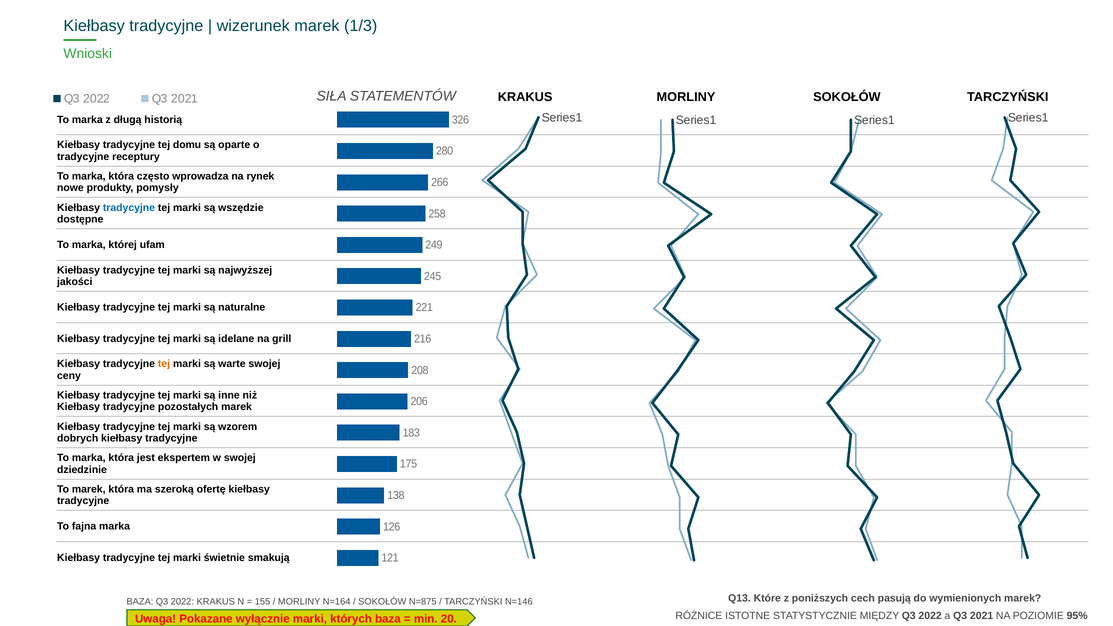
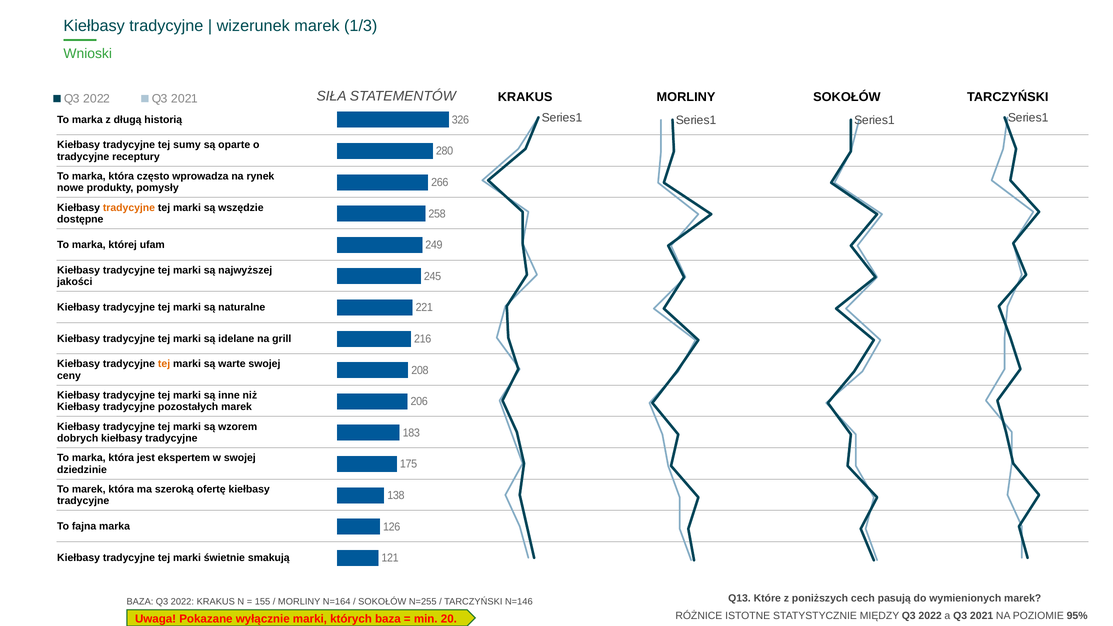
domu: domu -> sumy (187, 145)
tradycyjne colour: blue -> orange (129, 208)
N=875: N=875 -> N=255 (423, 602)
